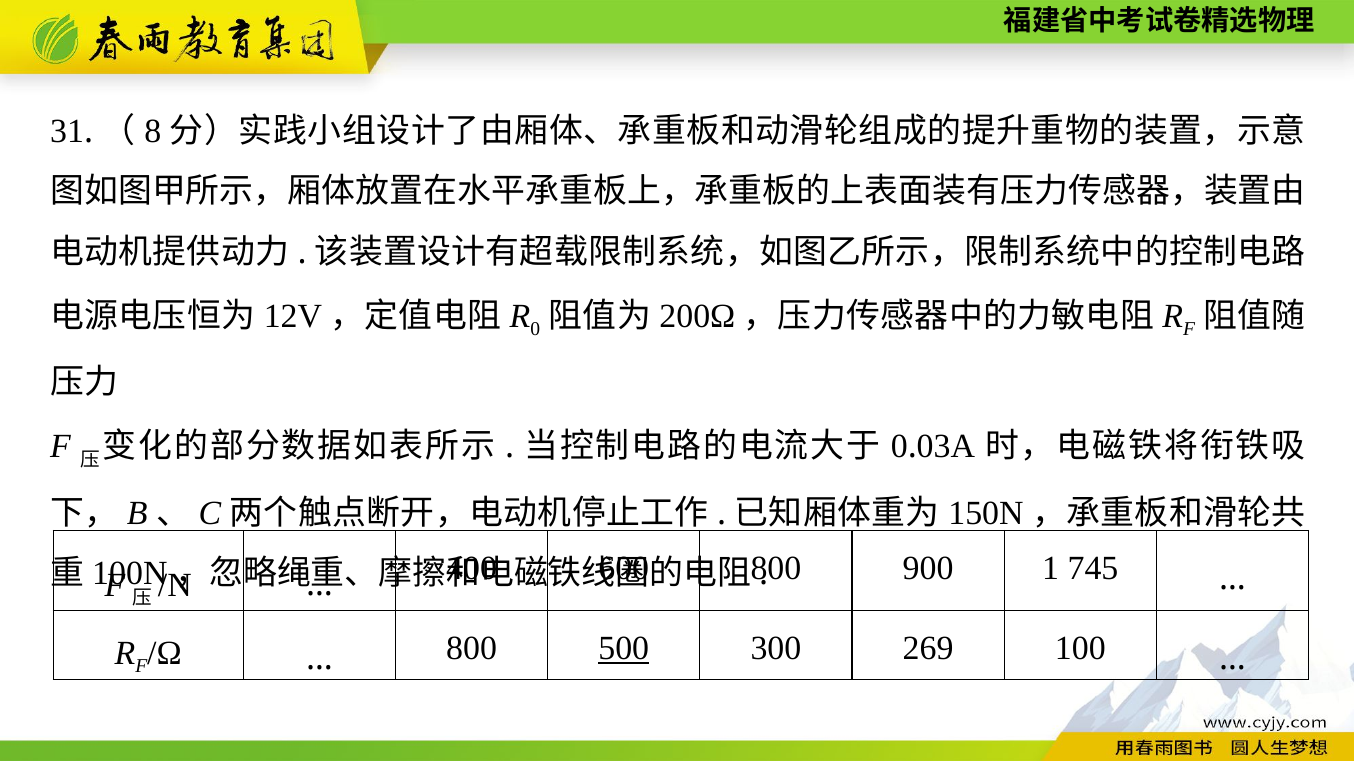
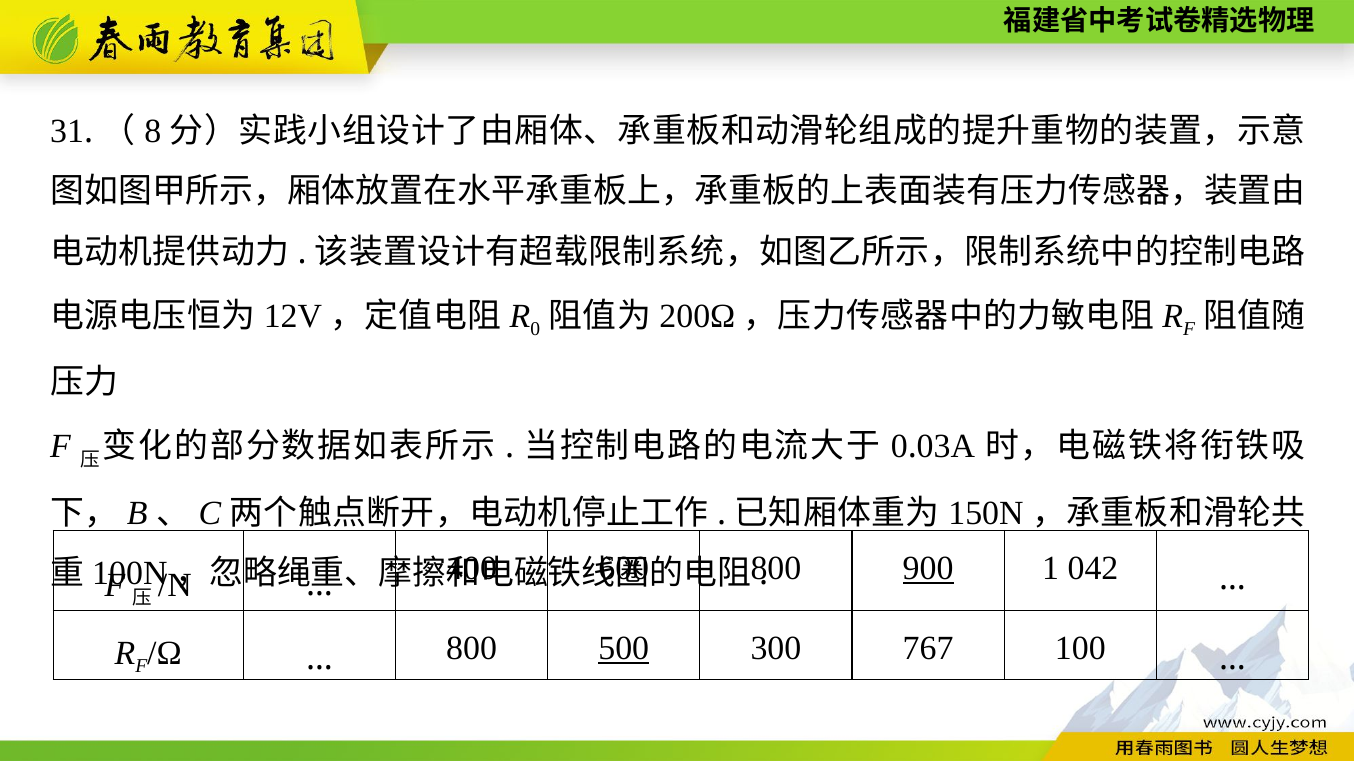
900 underline: none -> present (928, 569)
745: 745 -> 042 (1093, 569)
269: 269 -> 767 (928, 649)
